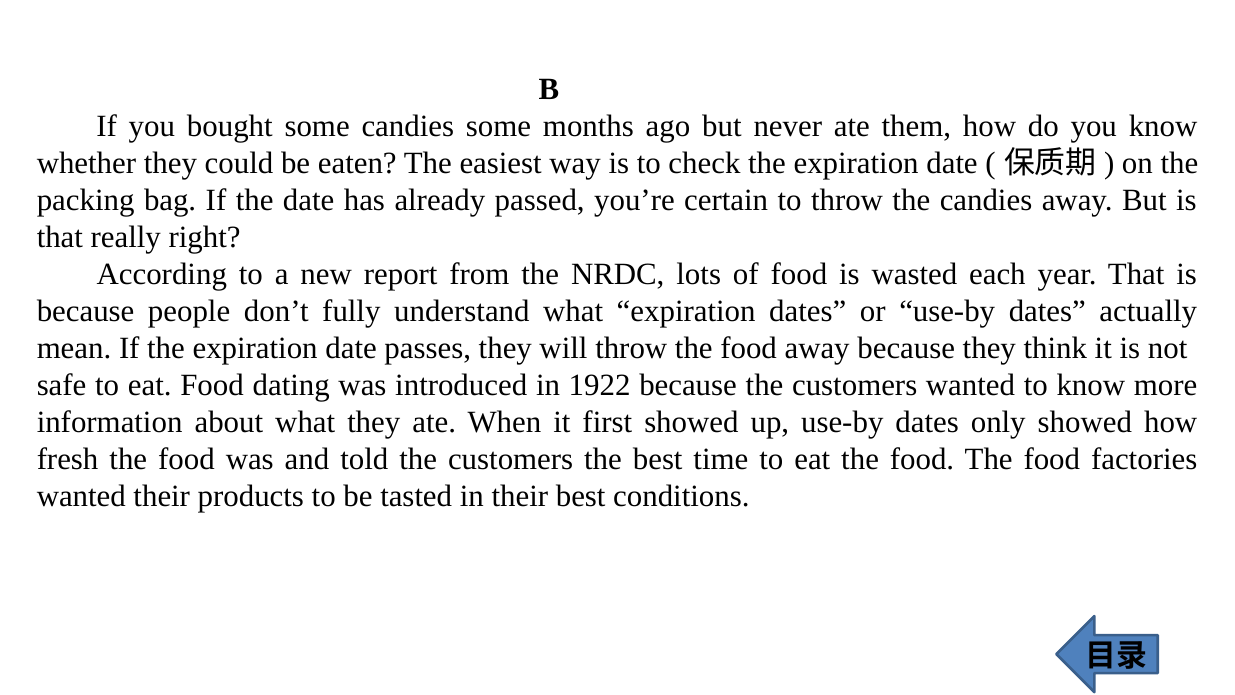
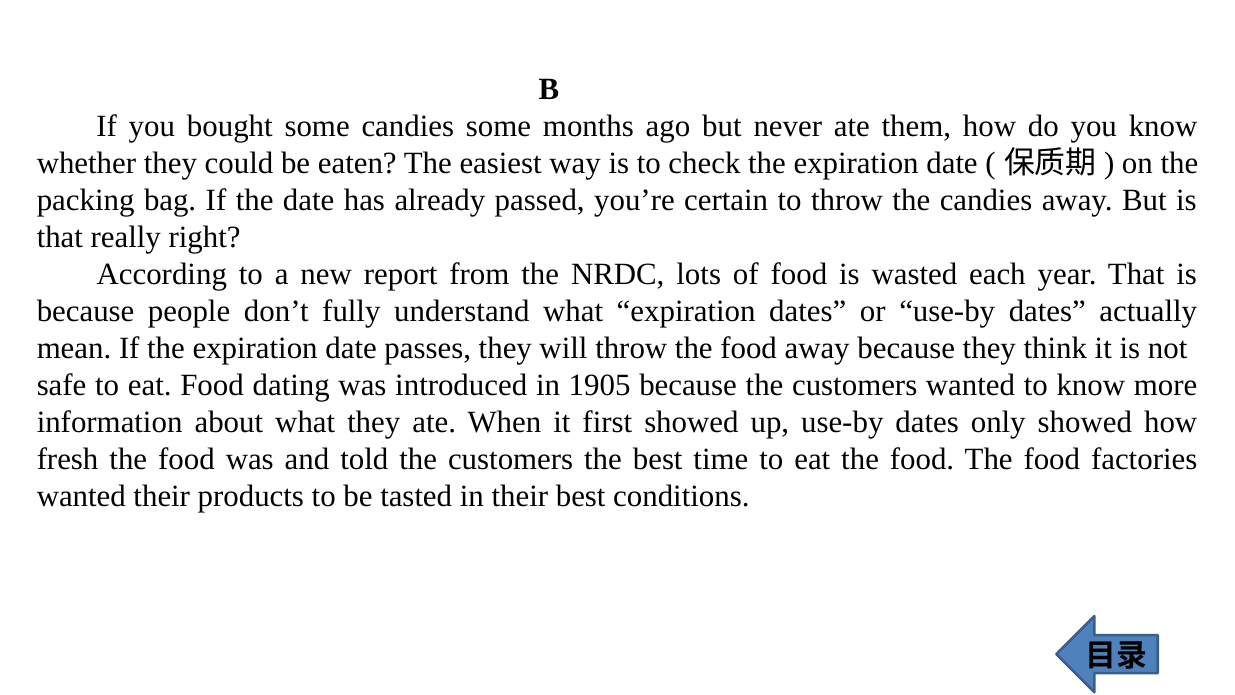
1922: 1922 -> 1905 (600, 385)
